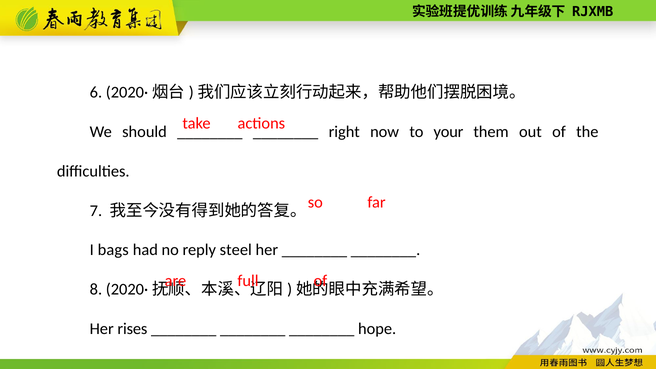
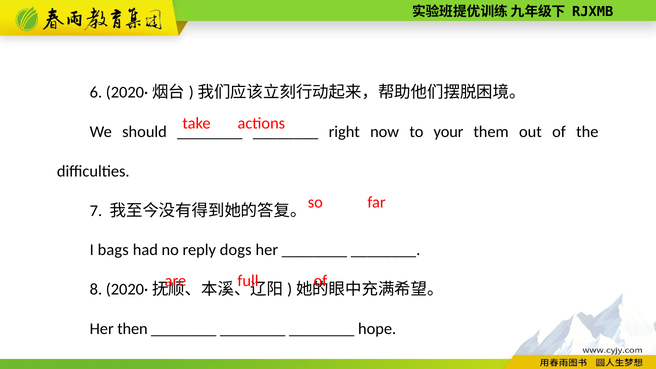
steel: steel -> dogs (236, 250)
rises: rises -> then (132, 329)
